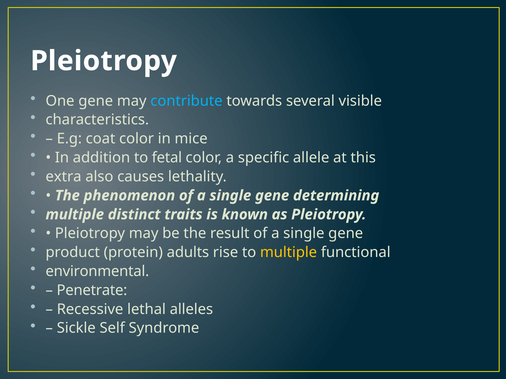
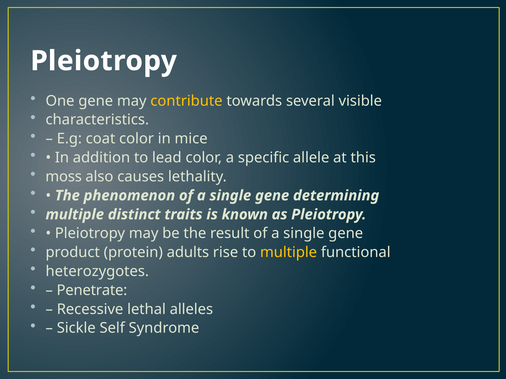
contribute colour: light blue -> yellow (186, 101)
fetal: fetal -> lead (167, 158)
extra: extra -> moss (64, 177)
environmental: environmental -> heterozygotes (97, 272)
